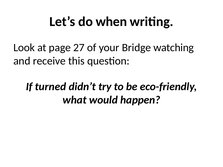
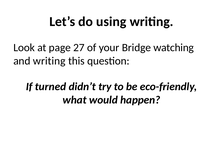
when: when -> using (111, 22)
and receive: receive -> writing (49, 61)
